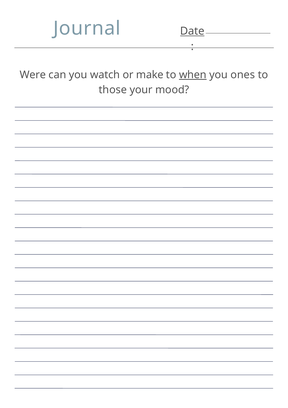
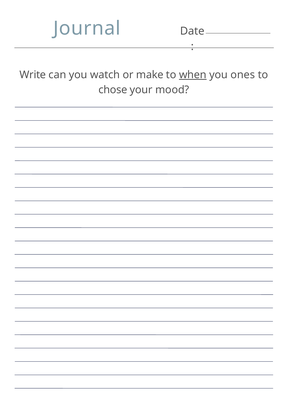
Date underline: present -> none (192, 31)
Were: Were -> Write (33, 75)
those: those -> chose (113, 90)
